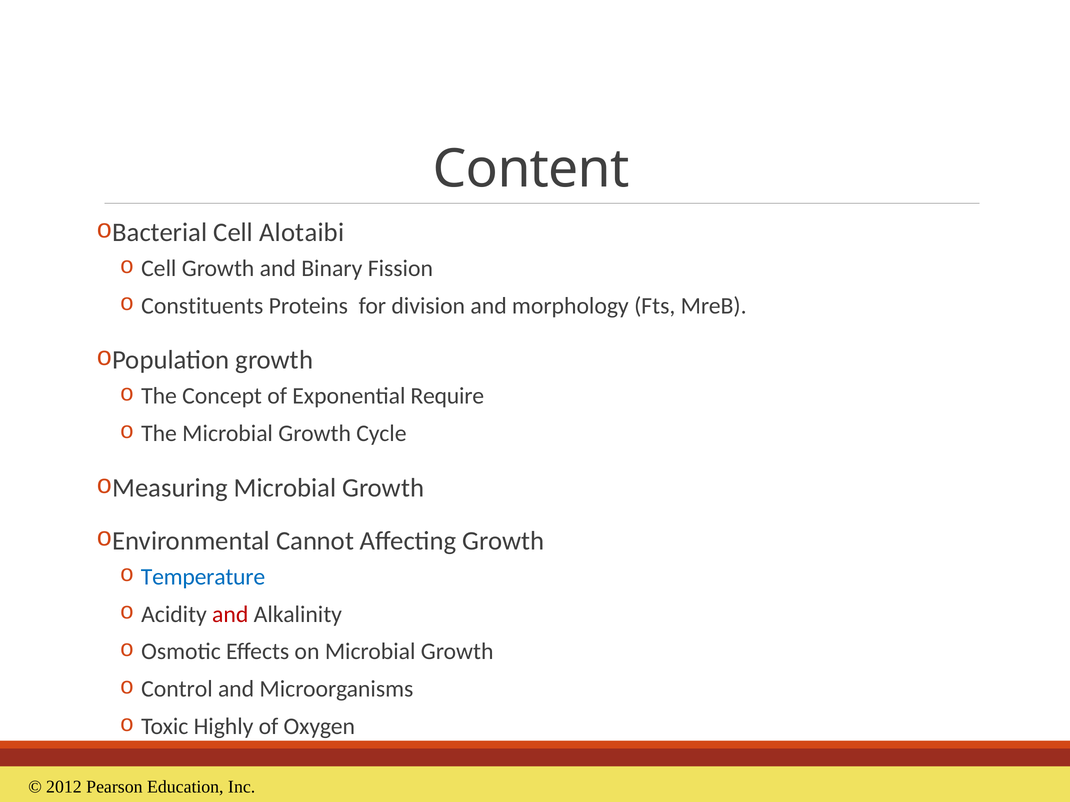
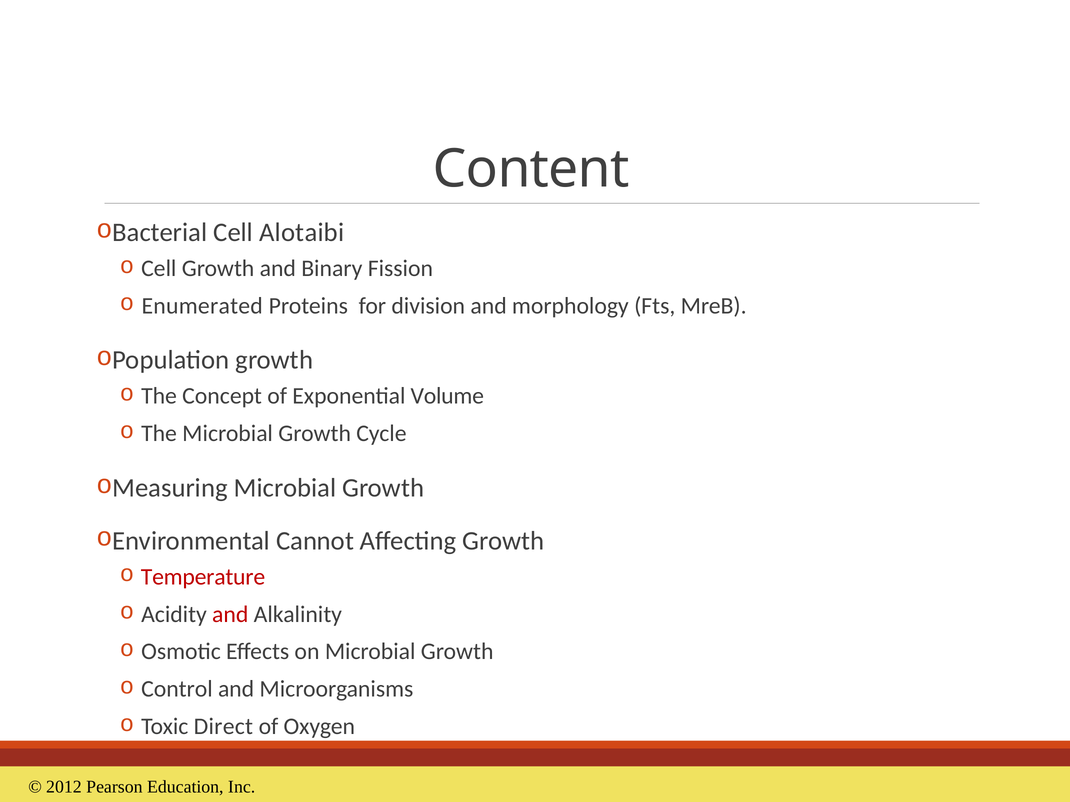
Constituents: Constituents -> Enumerated (202, 306)
Require: Require -> Volume (447, 396)
Temperature colour: blue -> red (203, 577)
Highly: Highly -> Direct (223, 727)
